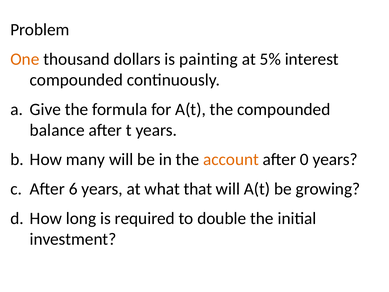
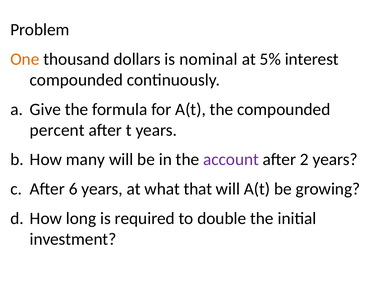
painting: painting -> nominal (208, 59)
balance: balance -> percent (57, 130)
account colour: orange -> purple (231, 159)
0: 0 -> 2 (304, 159)
